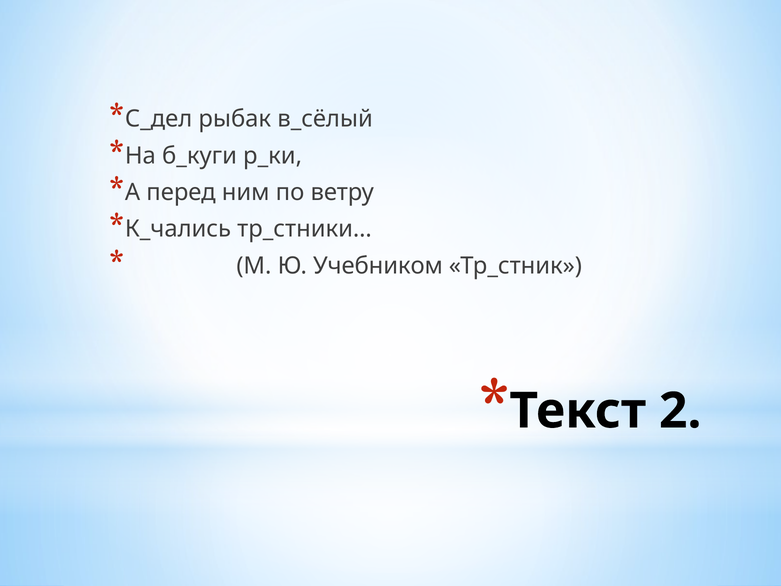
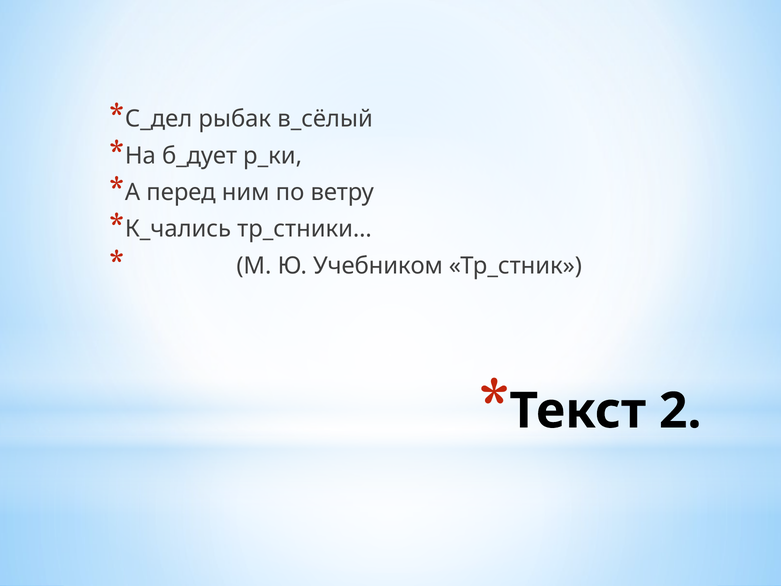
б_куги: б_куги -> б_дует (200, 156)
